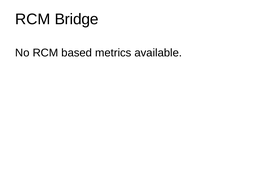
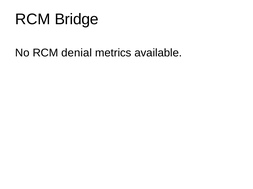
based: based -> denial (77, 53)
